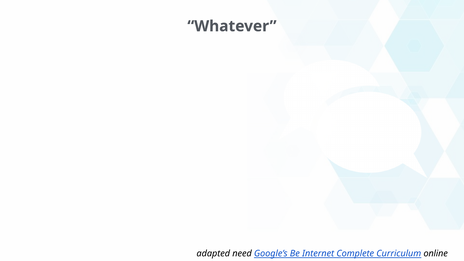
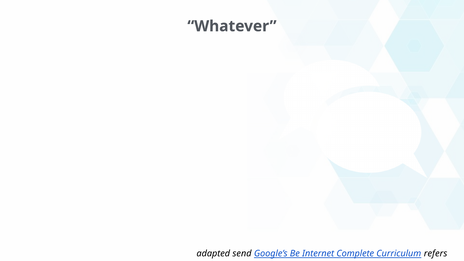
need: need -> send (242, 253)
online: online -> refers (436, 253)
